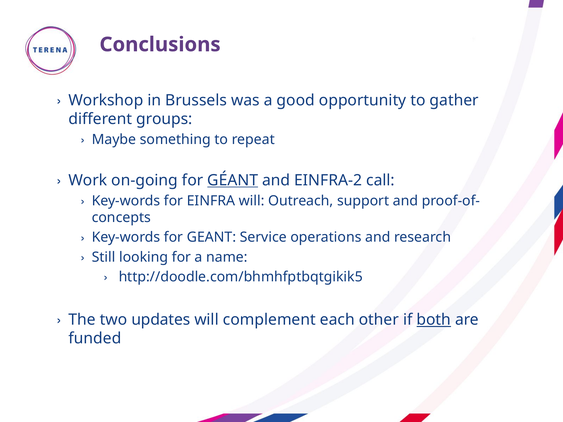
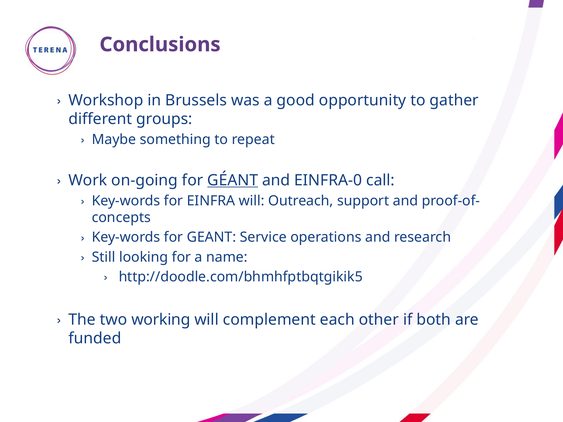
EINFRA-2: EINFRA-2 -> EINFRA-0 (328, 180)
updates: updates -> working (161, 320)
both underline: present -> none (434, 320)
